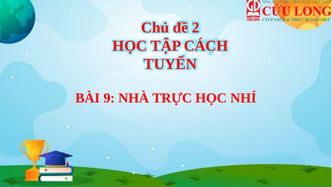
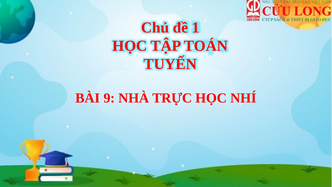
2: 2 -> 1 (196, 27)
CÁCH: CÁCH -> TOÁN (206, 46)
